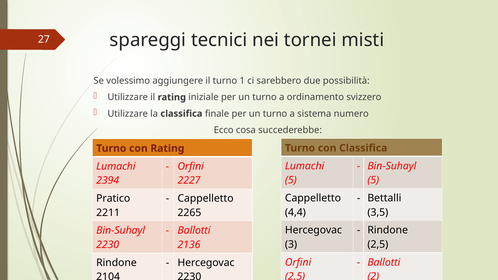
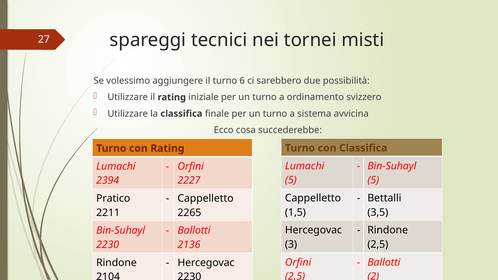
1: 1 -> 6 (242, 81)
numero: numero -> avvicina (351, 114)
4,4: 4,4 -> 1,5 (295, 212)
